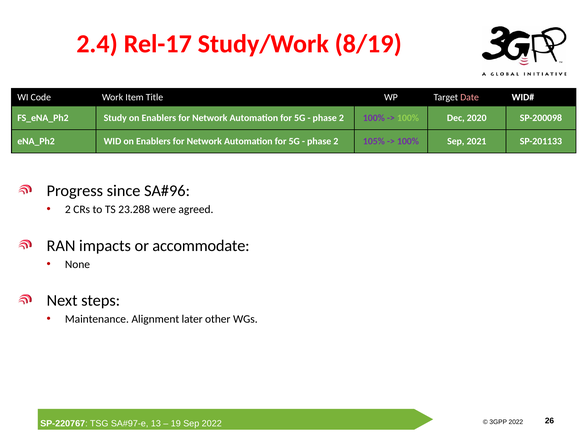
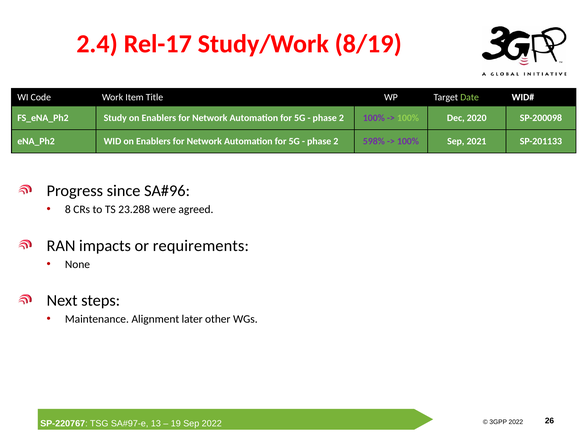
Date colour: pink -> light green (470, 97)
105%: 105% -> 598% (374, 141)
2: 2 -> 8 (68, 209)
accommodate: accommodate -> requirements (201, 245)
